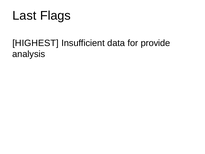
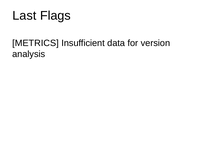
HIGHEST: HIGHEST -> METRICS (36, 43)
provide: provide -> version (155, 43)
